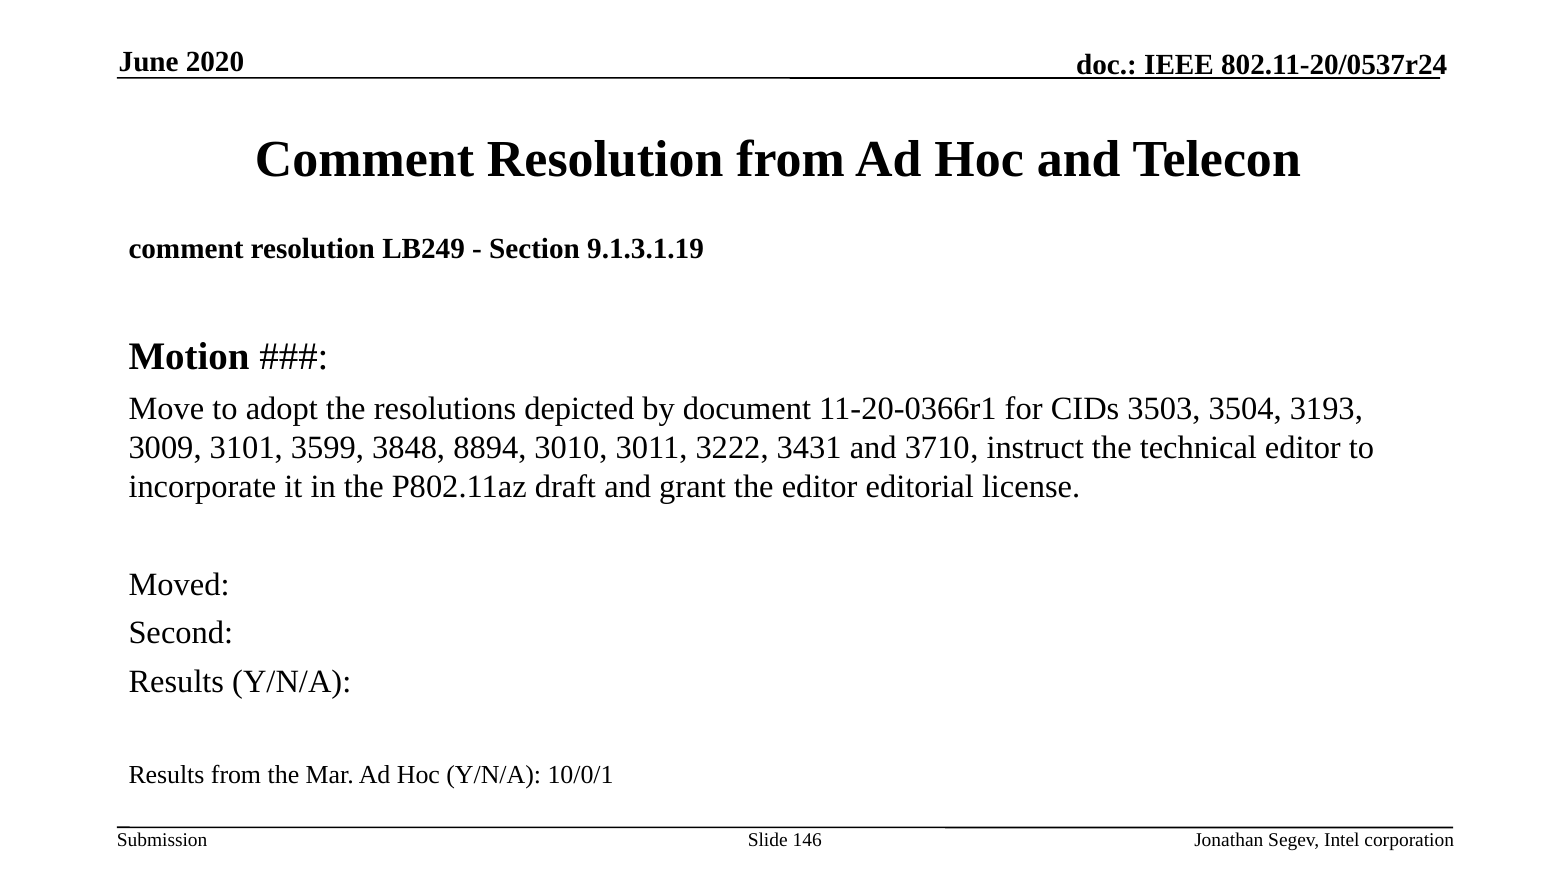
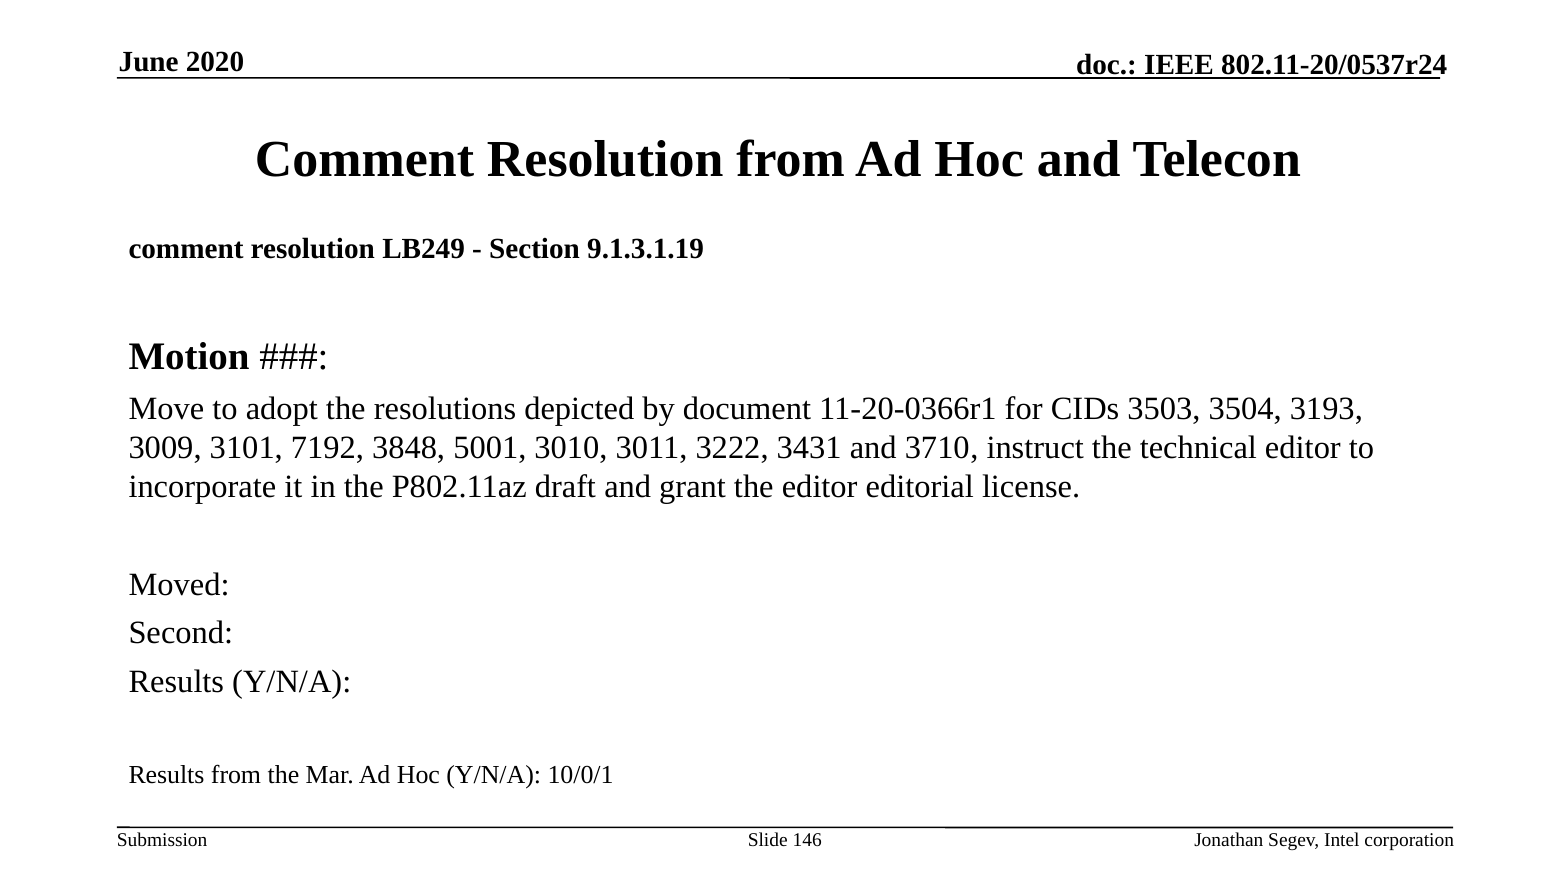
3599: 3599 -> 7192 (327, 448)
8894: 8894 -> 5001 (490, 448)
